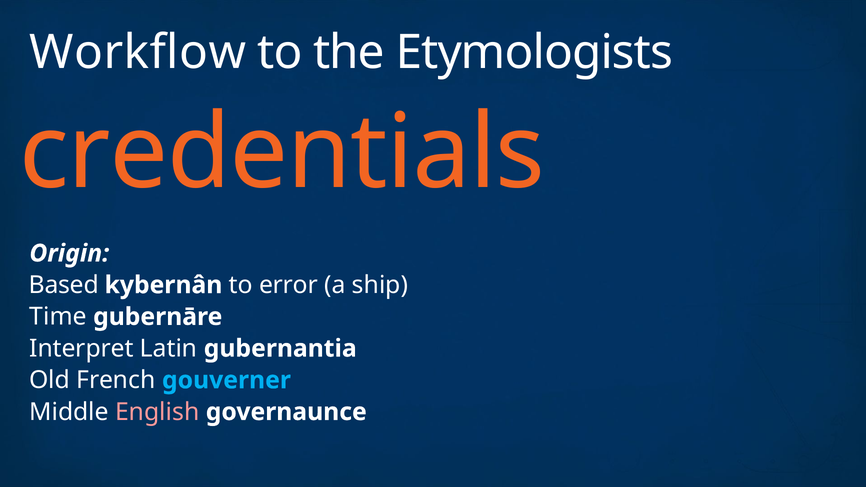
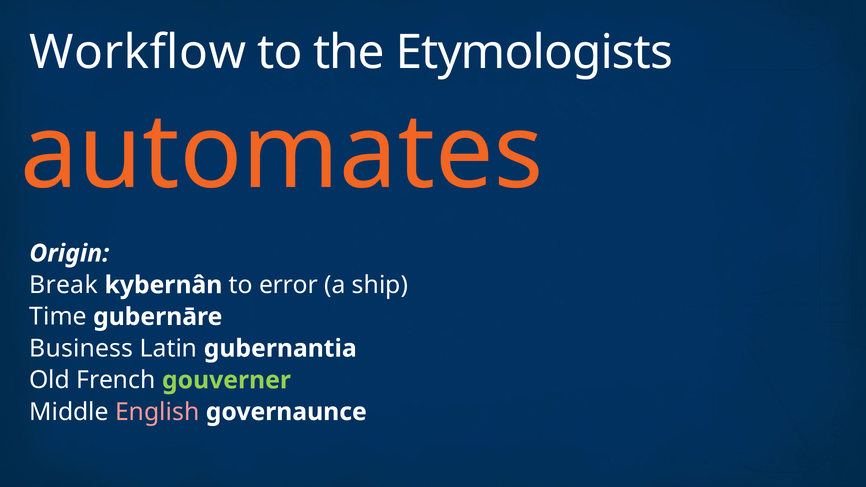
credentials: credentials -> automates (282, 153)
Based: Based -> Break (64, 285)
Interpret: Interpret -> Business (81, 349)
gouverner colour: light blue -> light green (226, 380)
